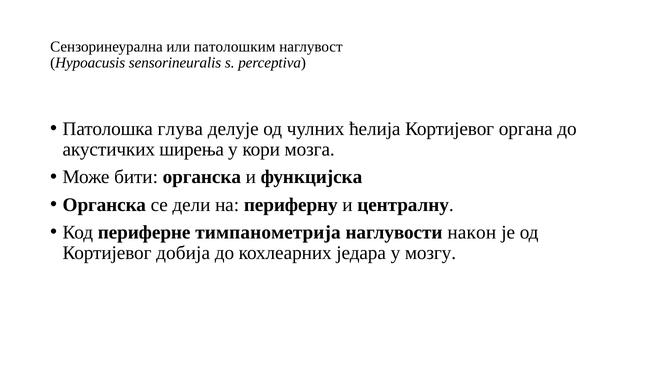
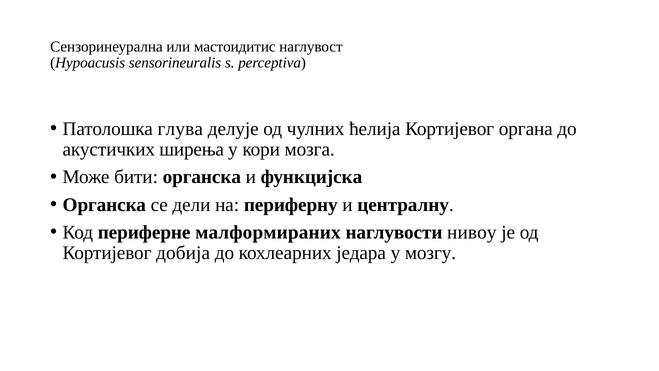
патолошким: патолошким -> мастоидитис (235, 47)
тимпанометрија: тимпанометрија -> малформираних (268, 232)
након: након -> нивоу (472, 232)
